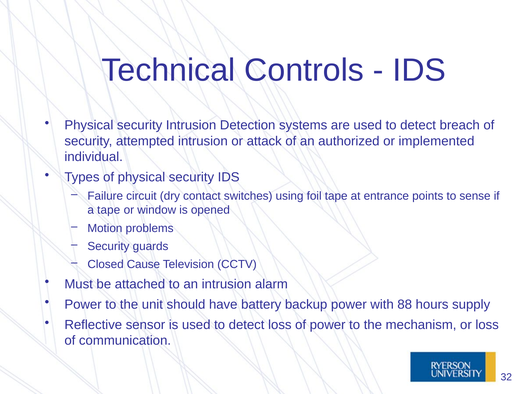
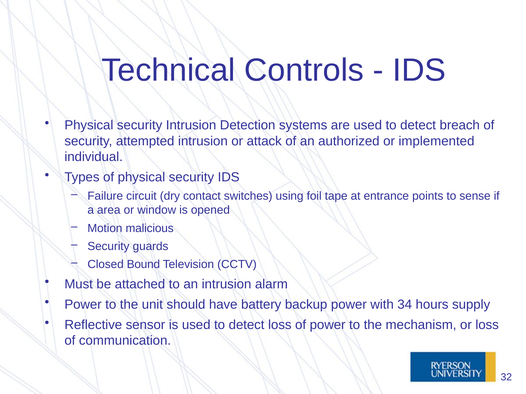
a tape: tape -> area (109, 210)
problems: problems -> malicious (150, 228)
Cause: Cause -> Bound (143, 265)
88: 88 -> 34 (405, 305)
